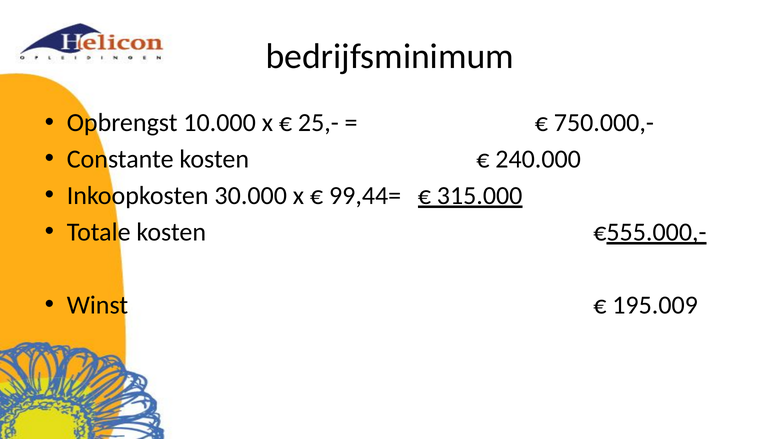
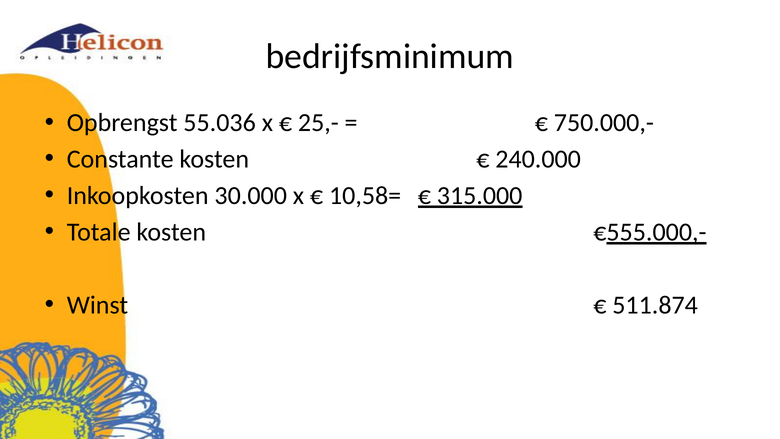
10.000: 10.000 -> 55.036 (220, 123)
99,44=: 99,44= -> 10,58= (365, 196)
195.009: 195.009 -> 511.874 (655, 305)
